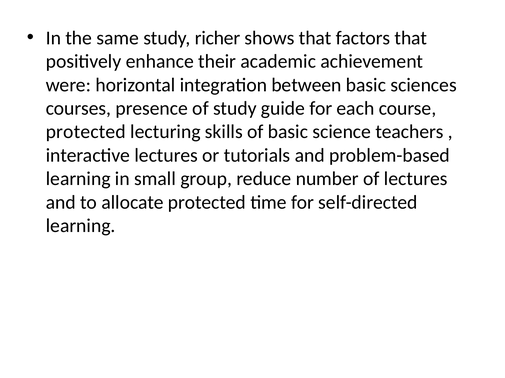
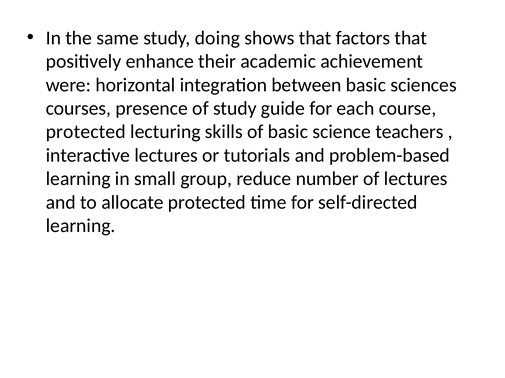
richer: richer -> doing (217, 38)
